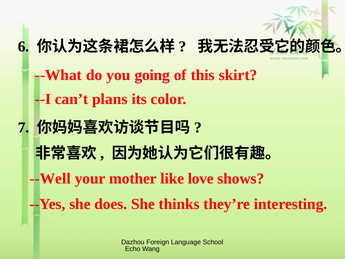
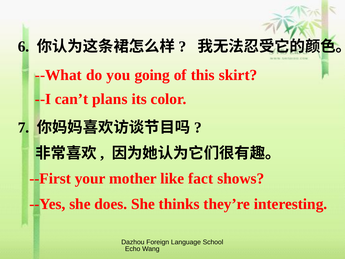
--Well: --Well -> --First (50, 178)
love: love -> fact (201, 178)
